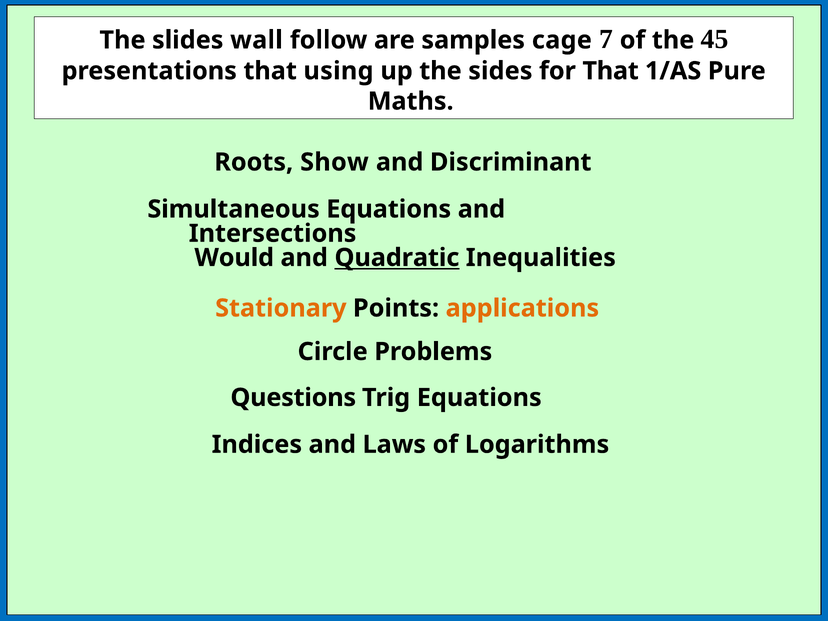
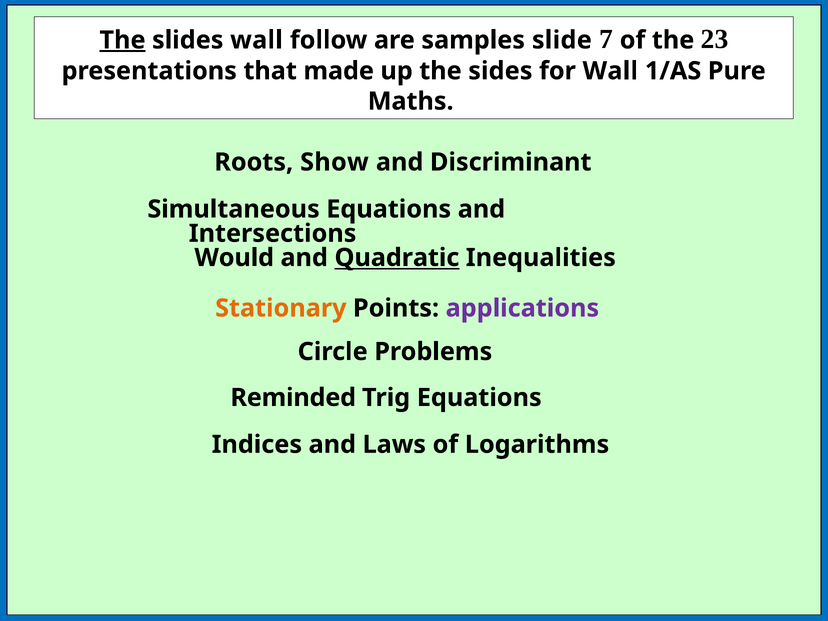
The underline: none -> present (123, 40)
cage: cage -> slide (562, 40)
45: 45 -> 23 (715, 39)
using: using -> made (339, 71)
for That: That -> Wall (610, 71)
applications colour: orange -> purple (522, 308)
Questions: Questions -> Reminded (293, 398)
